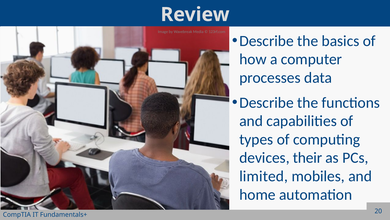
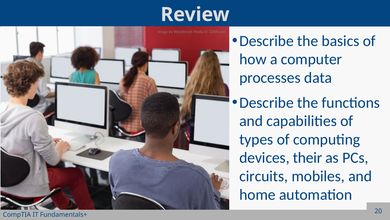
limited: limited -> circuits (264, 176)
